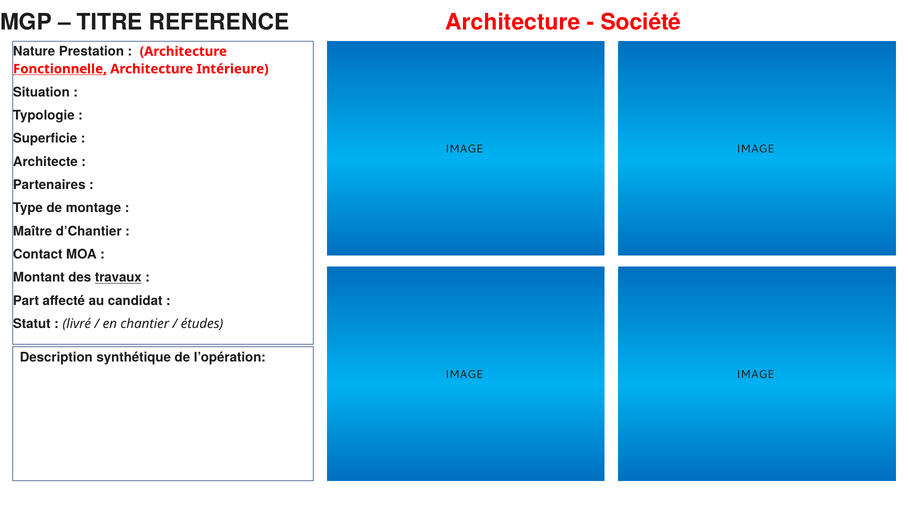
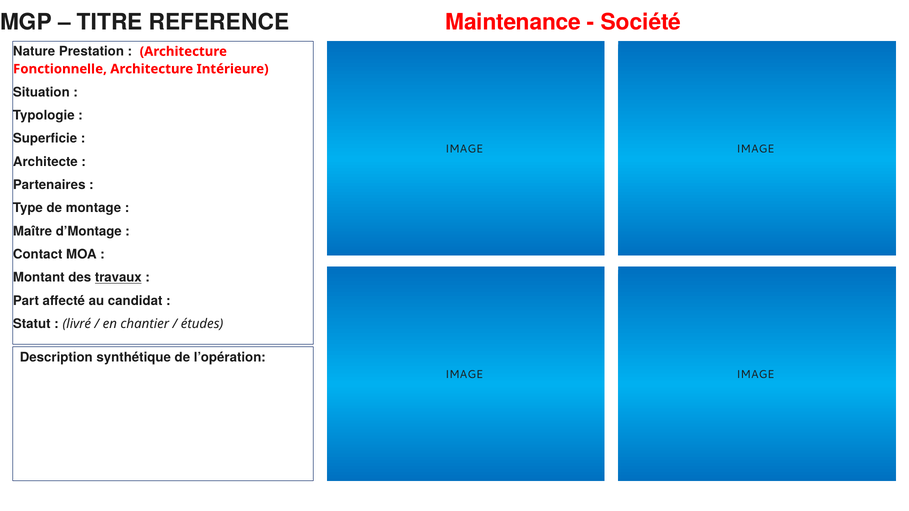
Architecture: Architecture -> Maintenance (513, 22)
Fonctionnelle underline: present -> none (60, 69)
d’Chantier: d’Chantier -> d’Montage (89, 231)
